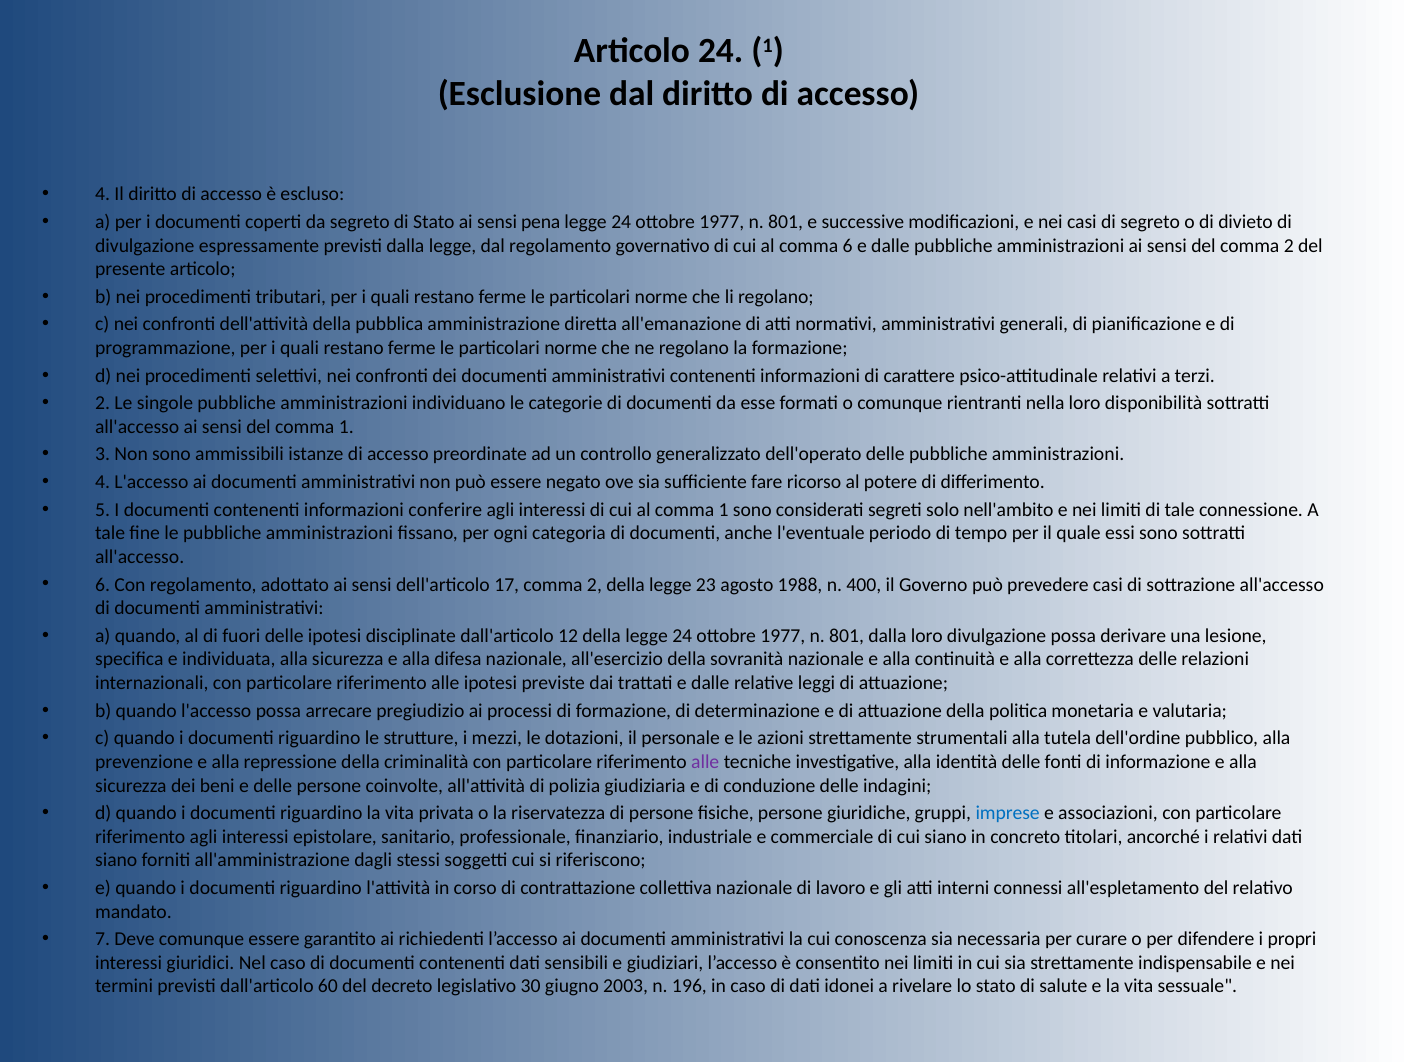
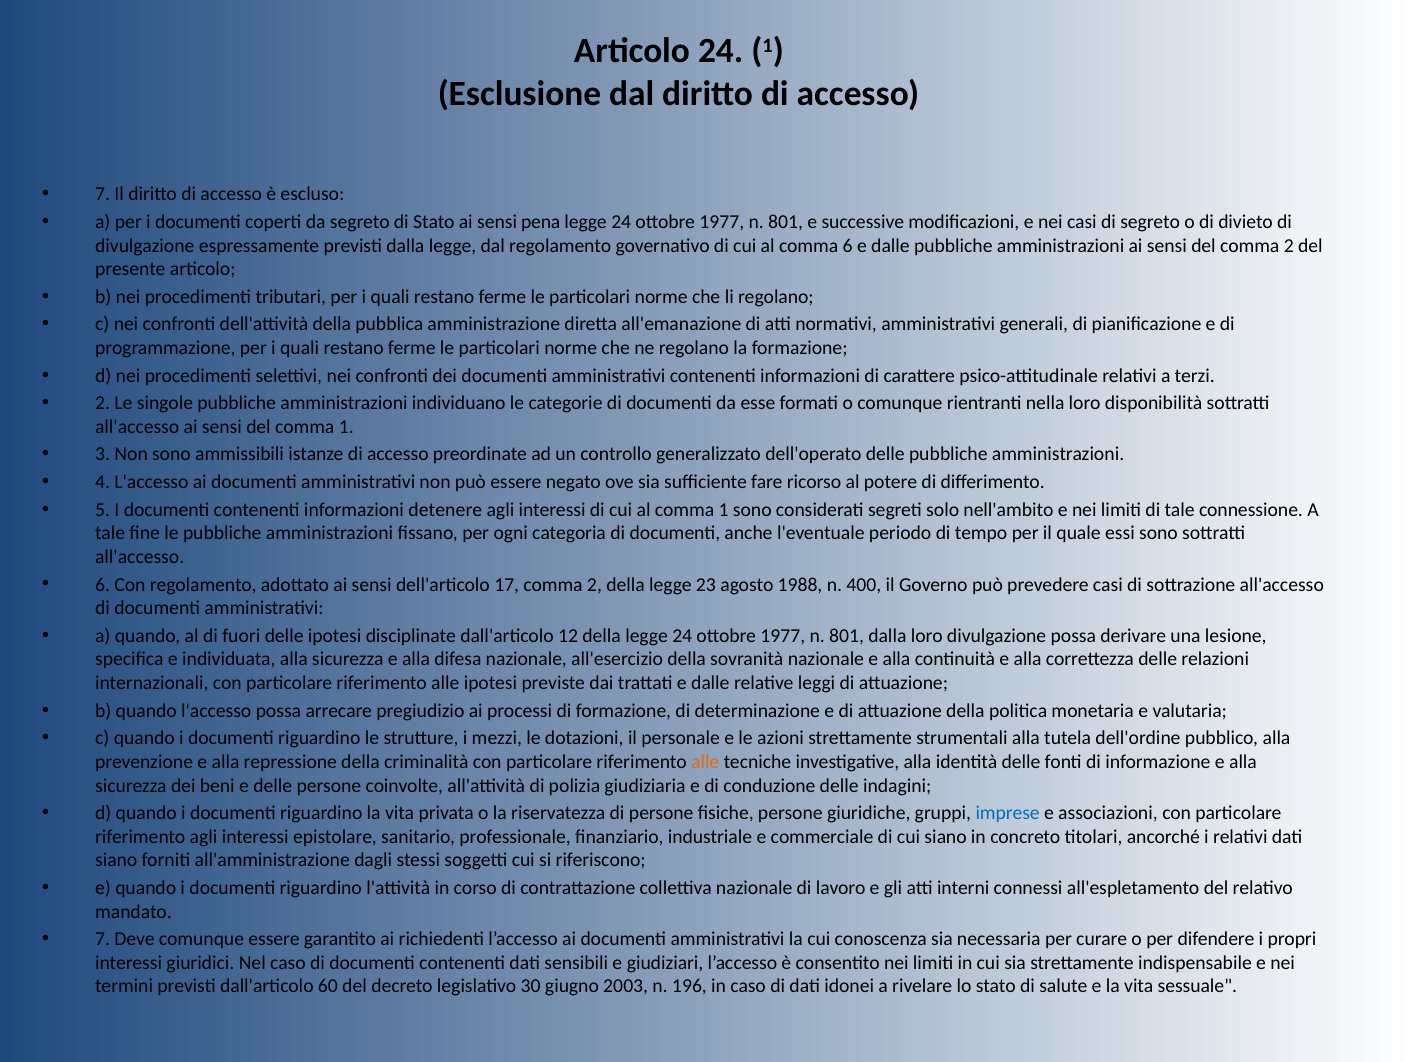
4: 4 -> 7 (103, 195)
conferire: conferire -> detenere (445, 510)
alle colour: purple -> orange (705, 762)
